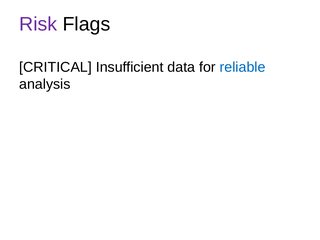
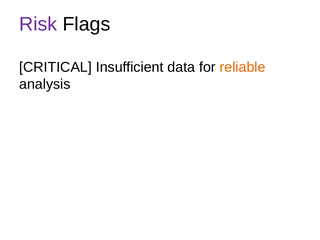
reliable colour: blue -> orange (243, 67)
